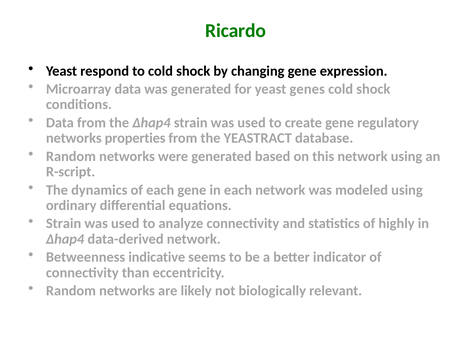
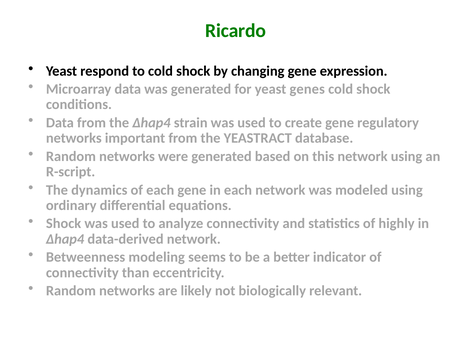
properties: properties -> important (135, 138)
Strain: Strain -> Shock (64, 224)
indicative: indicative -> modeling (157, 257)
